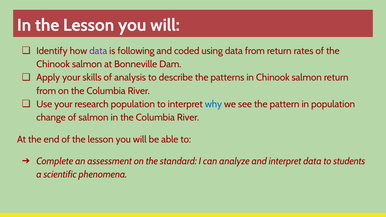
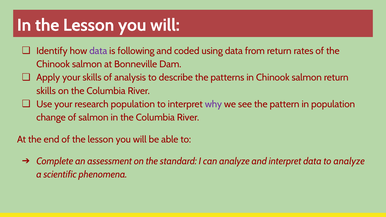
from: from -> skills (46, 91)
why colour: blue -> purple (213, 104)
to students: students -> analyze (349, 161)
